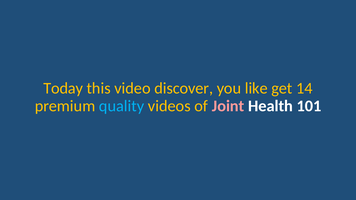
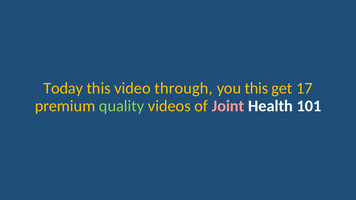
discover: discover -> through (184, 88)
you like: like -> this (256, 88)
14: 14 -> 17 (304, 88)
quality colour: light blue -> light green (122, 106)
